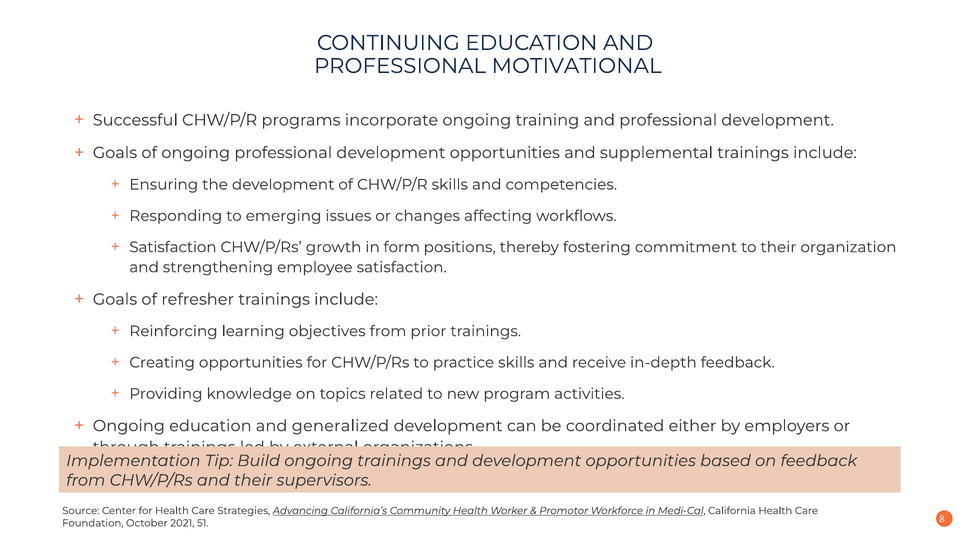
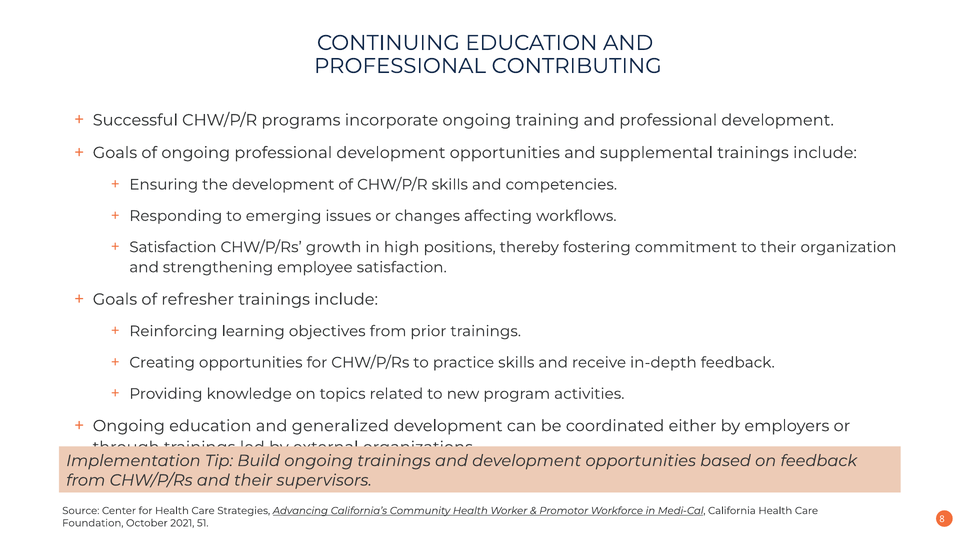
MOTIVATIONAL: MOTIVATIONAL -> CONTRIBUTING (577, 66)
form: form -> high (402, 247)
